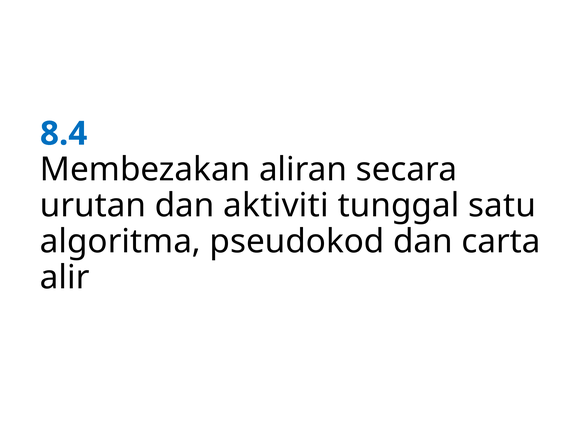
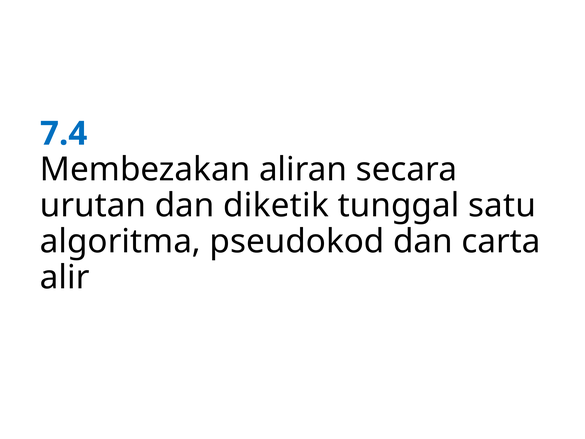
8.4: 8.4 -> 7.4 (64, 134)
aktiviti: aktiviti -> diketik (276, 206)
